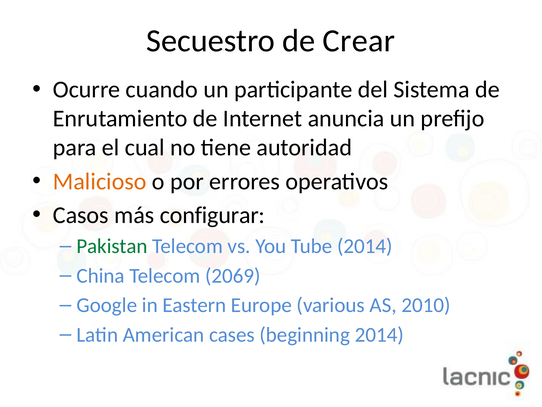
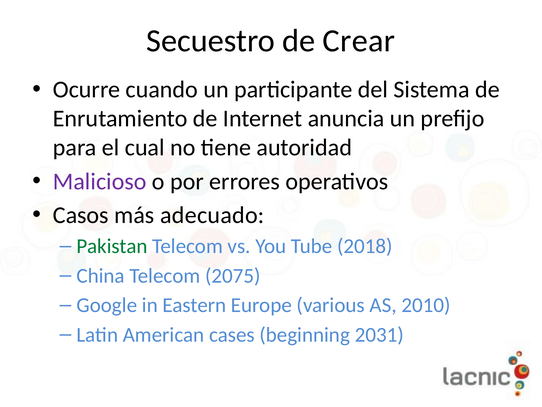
Malicioso colour: orange -> purple (100, 181)
configurar: configurar -> adecuado (212, 215)
Tube 2014: 2014 -> 2018 (365, 246)
2069: 2069 -> 2075 (233, 275)
beginning 2014: 2014 -> 2031 (379, 334)
